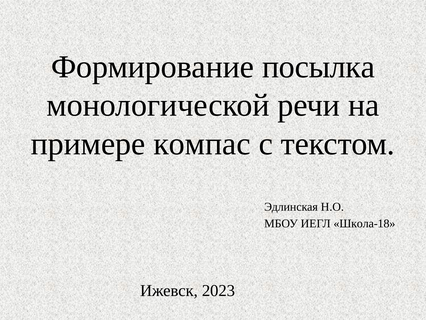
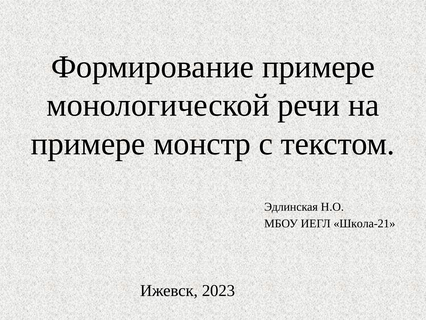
Формирование посылка: посылка -> примере (319, 67)
компас: компас -> монстр (202, 144)
Школа-18: Школа-18 -> Школа-21 (364, 223)
